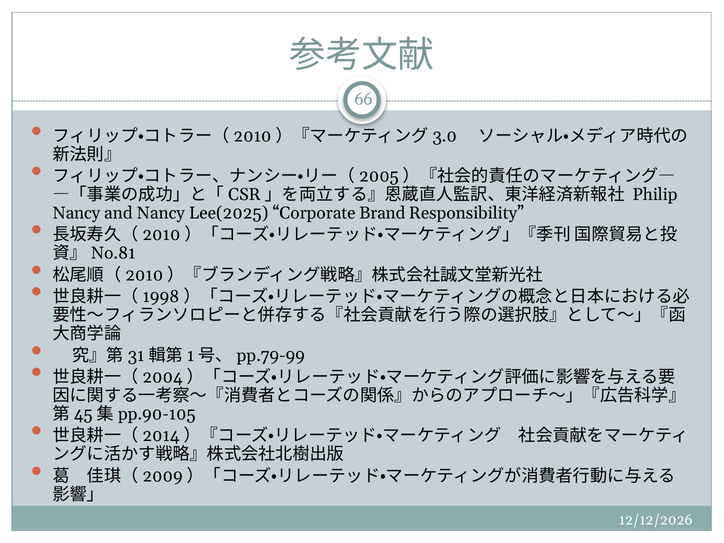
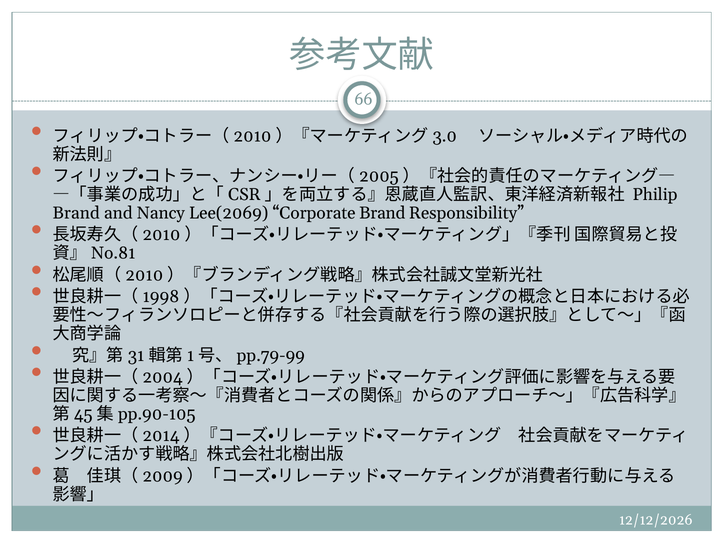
Nancy: Nancy -> Brand (76, 213)
Lee(2025: Lee(2025 -> Lee(2069 (229, 213)
